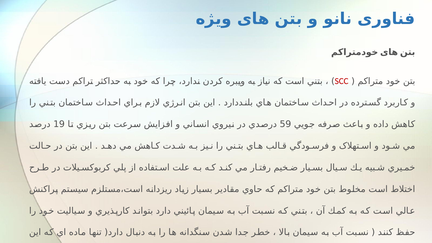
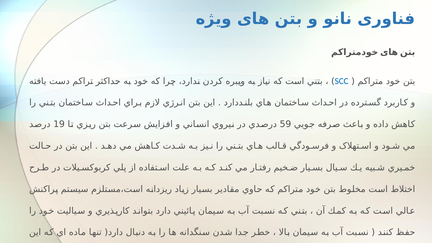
SCC colour: red -> blue (342, 81)
